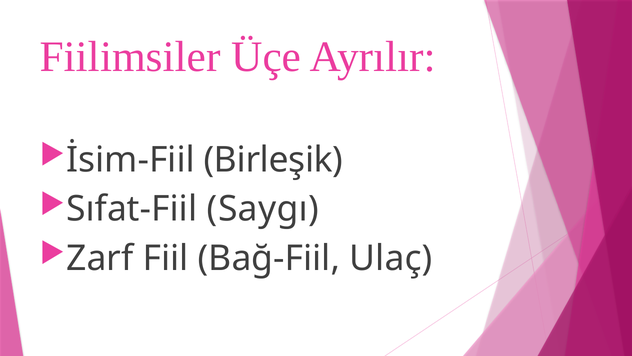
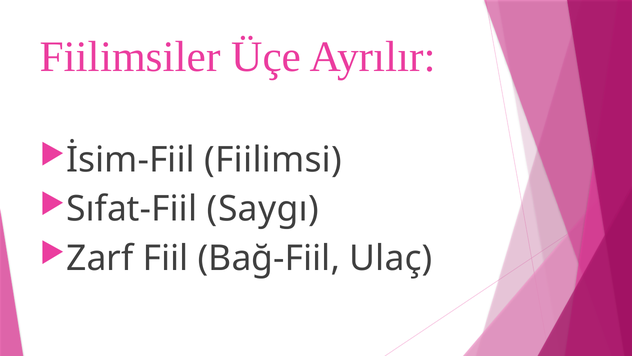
Birleşik: Birleşik -> Fiilimsi (273, 160)
